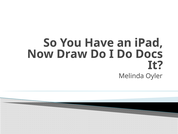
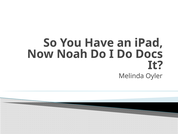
Draw: Draw -> Noah (72, 54)
